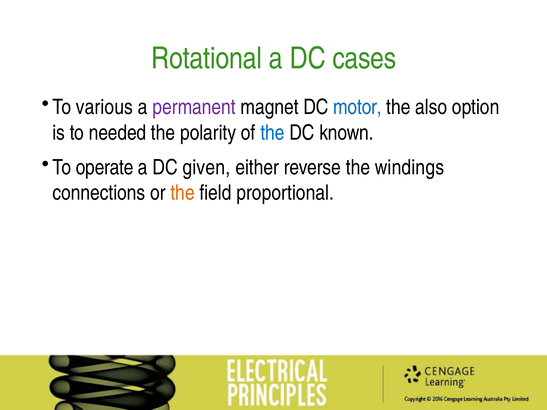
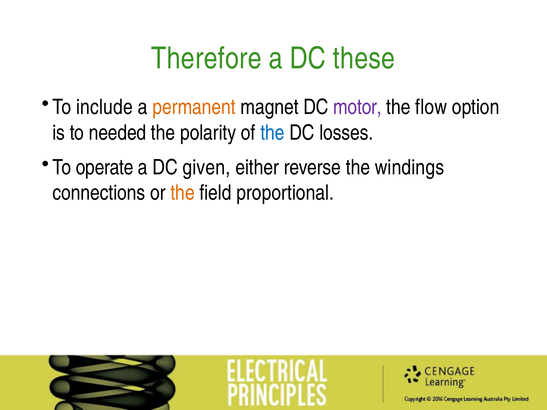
Rotational: Rotational -> Therefore (206, 59)
cases: cases -> these (364, 59)
various: various -> include (104, 107)
permanent colour: purple -> orange (194, 107)
motor colour: blue -> purple (357, 107)
also: also -> flow (431, 107)
known: known -> losses (346, 133)
